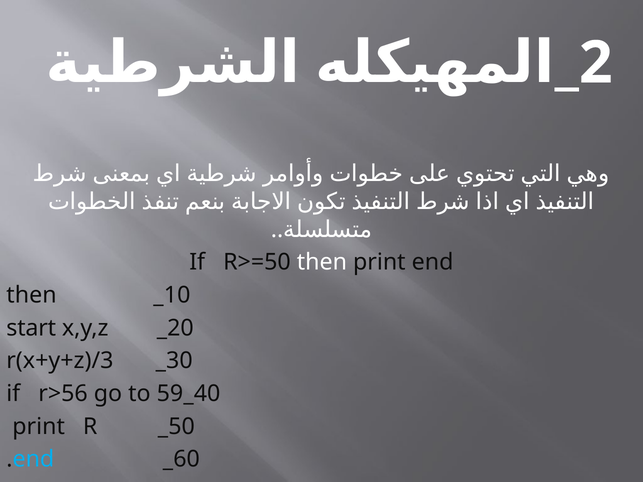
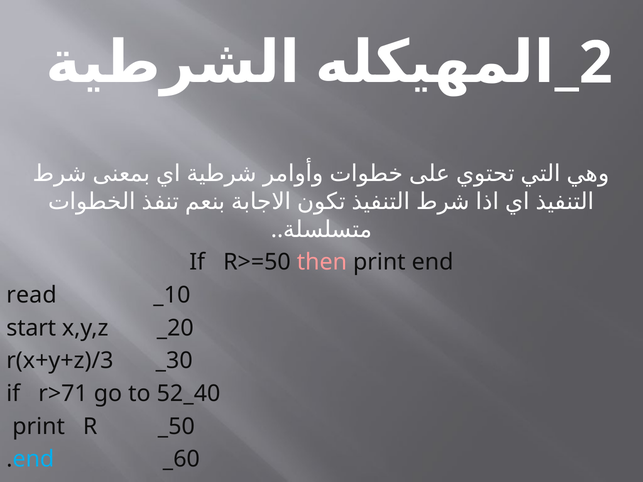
then colour: white -> pink (322, 262)
then: then -> read (31, 295)
r>56: r>56 -> r>71 (63, 394)
59: 59 -> 52 (170, 394)
